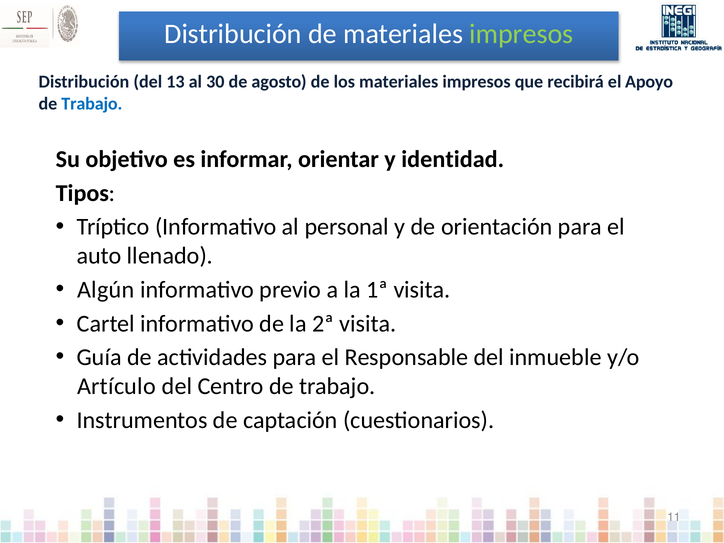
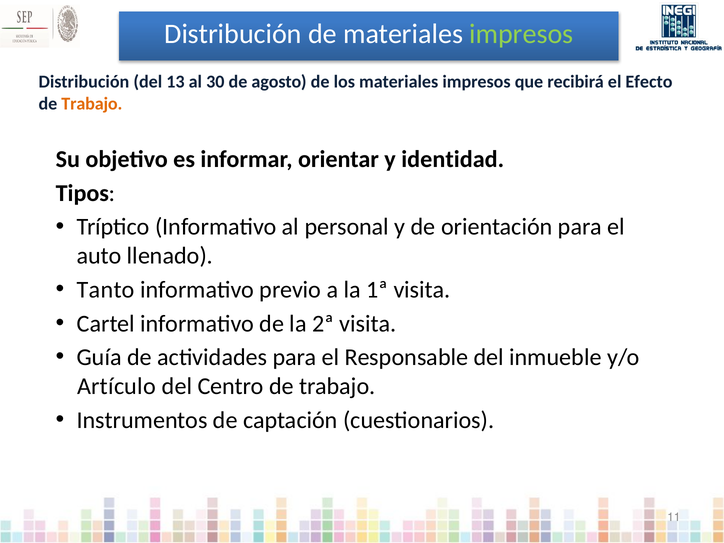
Apoyo: Apoyo -> Efecto (649, 82)
Trabajo colour: blue -> orange (92, 104)
Algún: Algún -> Tanto (106, 290)
